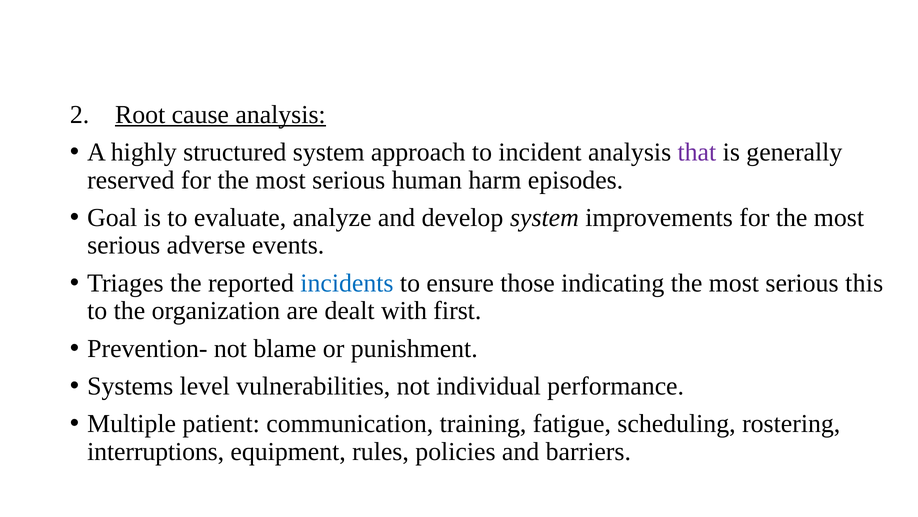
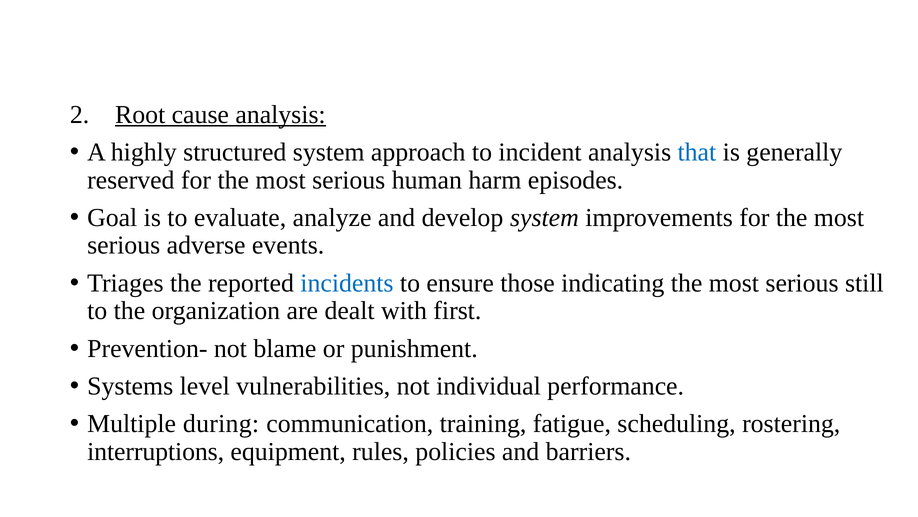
that colour: purple -> blue (697, 152)
this: this -> still (864, 283)
patient: patient -> during (221, 423)
